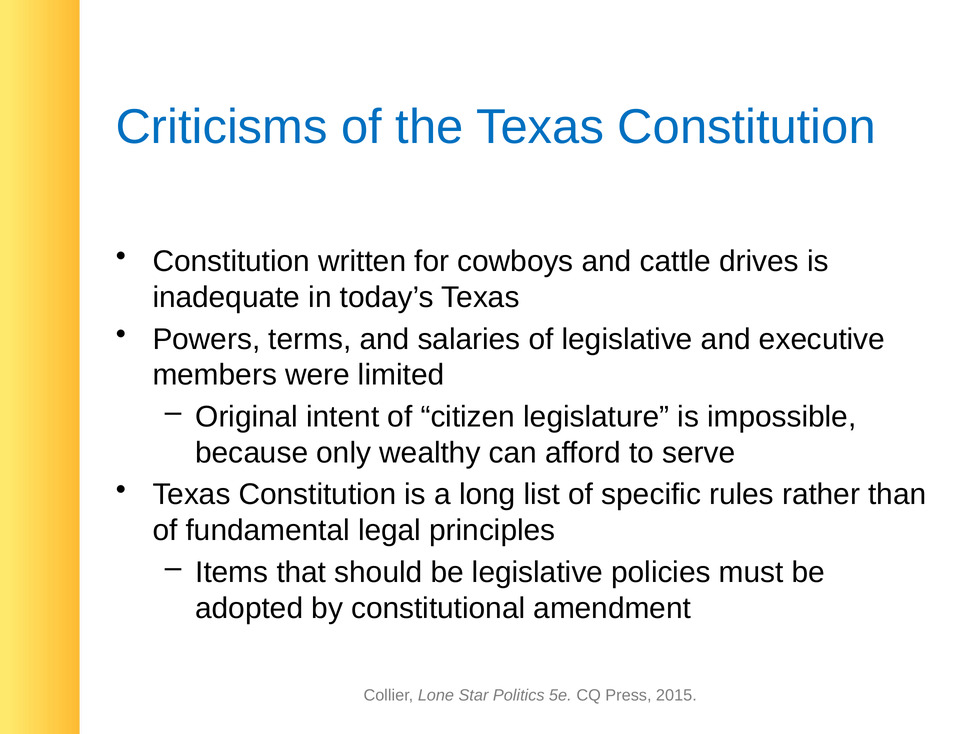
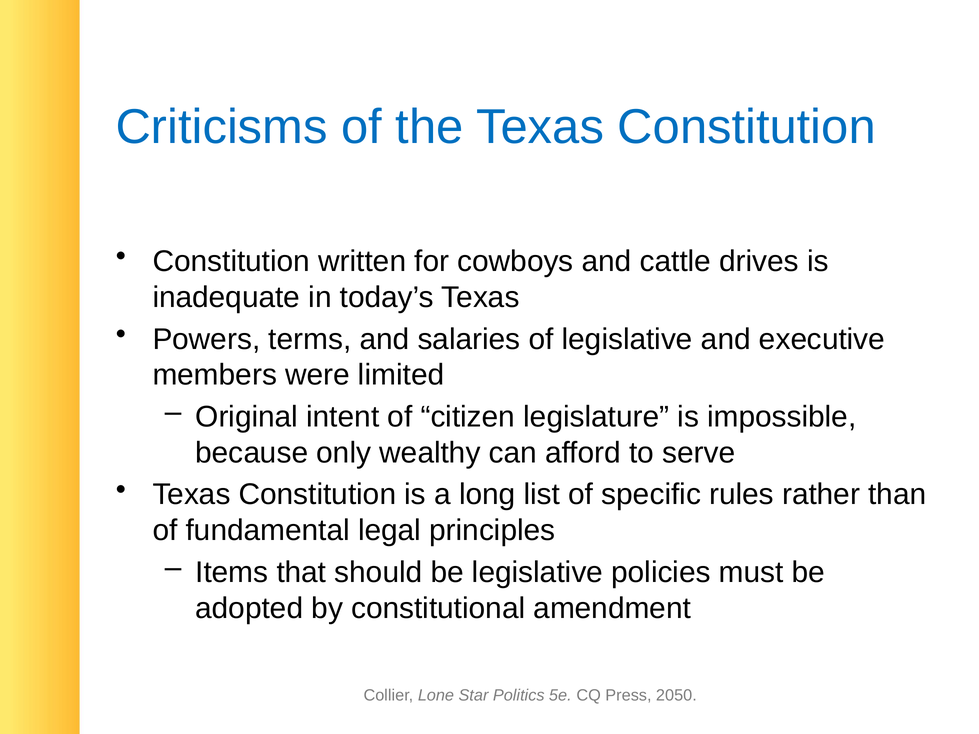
2015: 2015 -> 2050 (676, 696)
